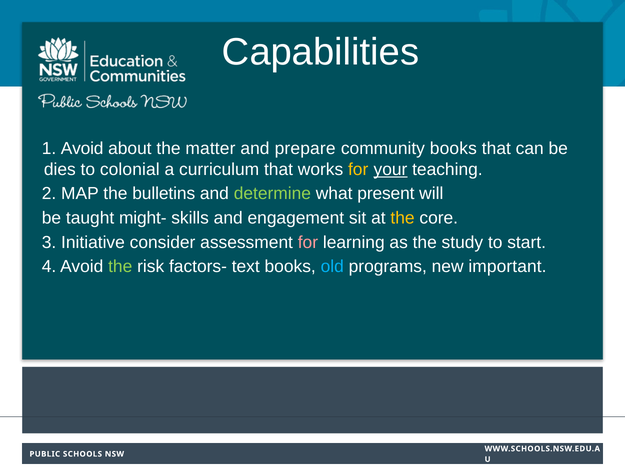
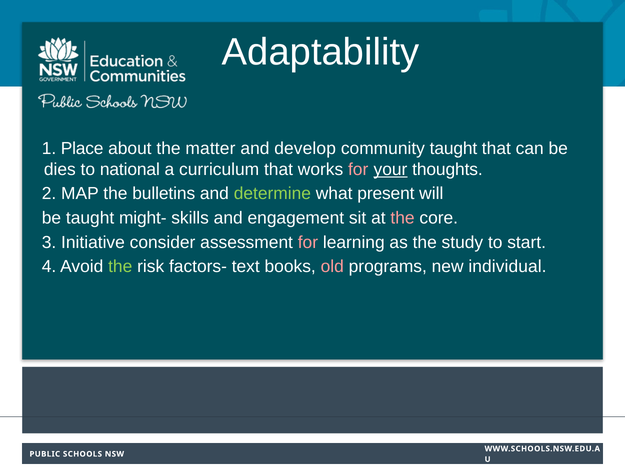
Capabilities: Capabilities -> Adaptability (321, 52)
1 Avoid: Avoid -> Place (82, 148)
prepare: prepare -> develop (305, 148)
community books: books -> taught (453, 148)
colonial: colonial -> national (130, 169)
for colour: yellow -> pink (358, 169)
teaching: teaching -> thoughts (447, 169)
the colour: yellow -> pink (403, 218)
old colour: light blue -> pink (332, 266)
important: important -> individual (507, 266)
